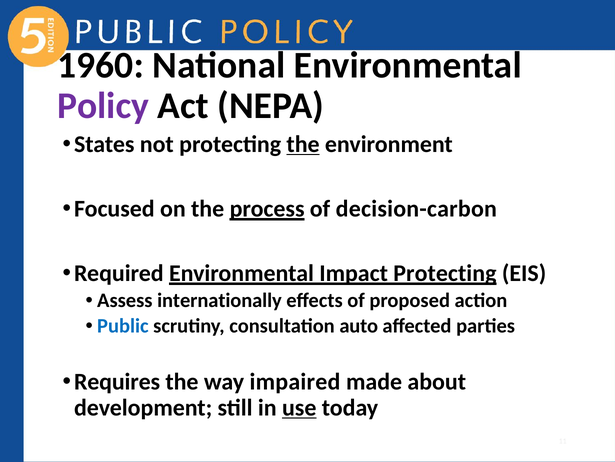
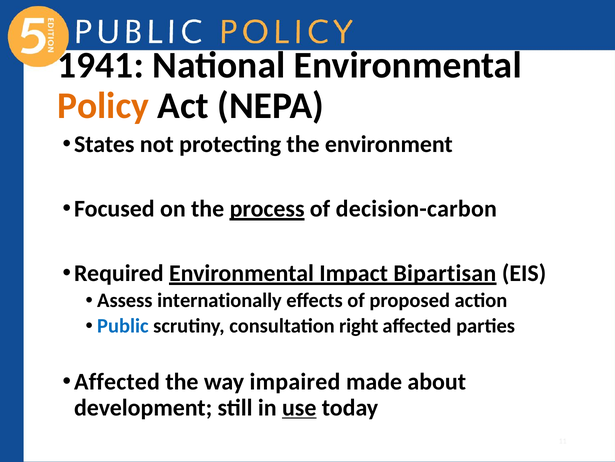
1960: 1960 -> 1941 (101, 65)
Policy colour: purple -> orange (103, 106)
the underline: present -> none (303, 144)
Impact Protecting: Protecting -> Bipartisan (445, 273)
auto: auto -> right (359, 326)
Requires: Requires -> Affected (117, 381)
